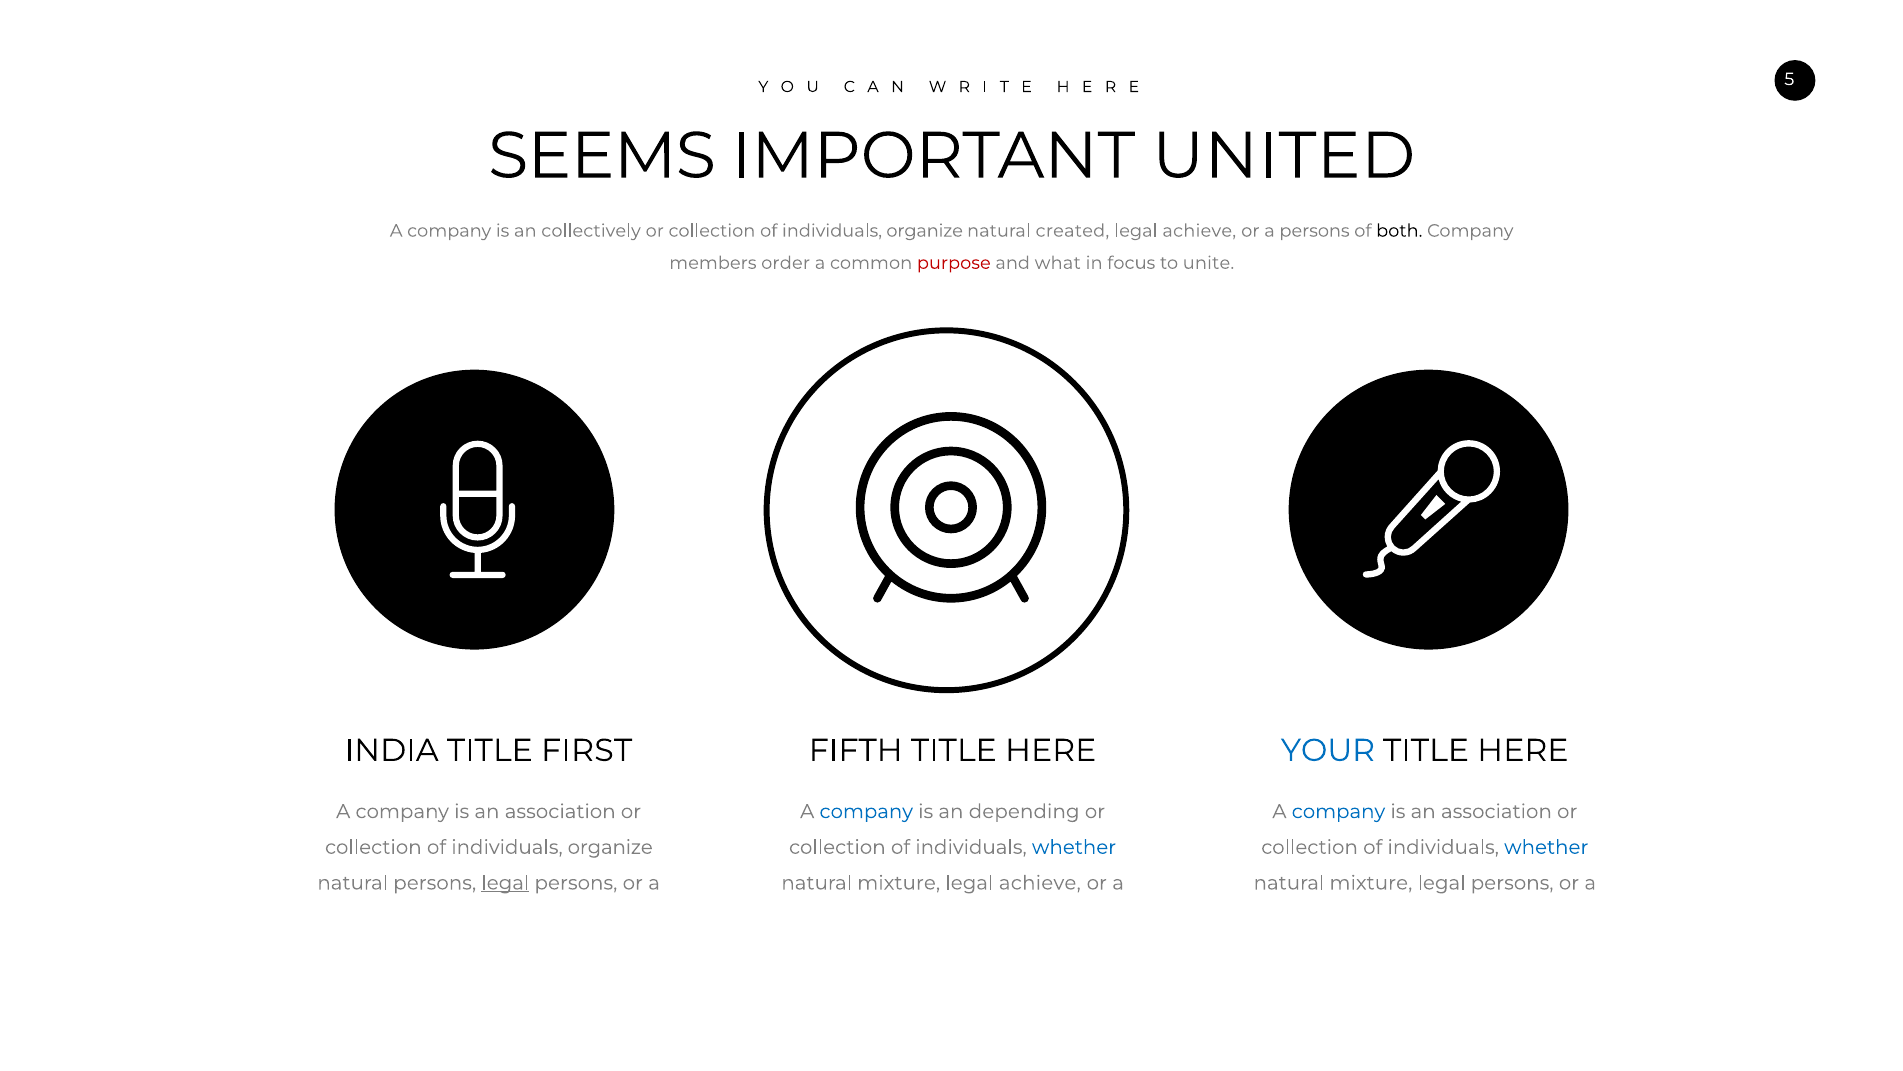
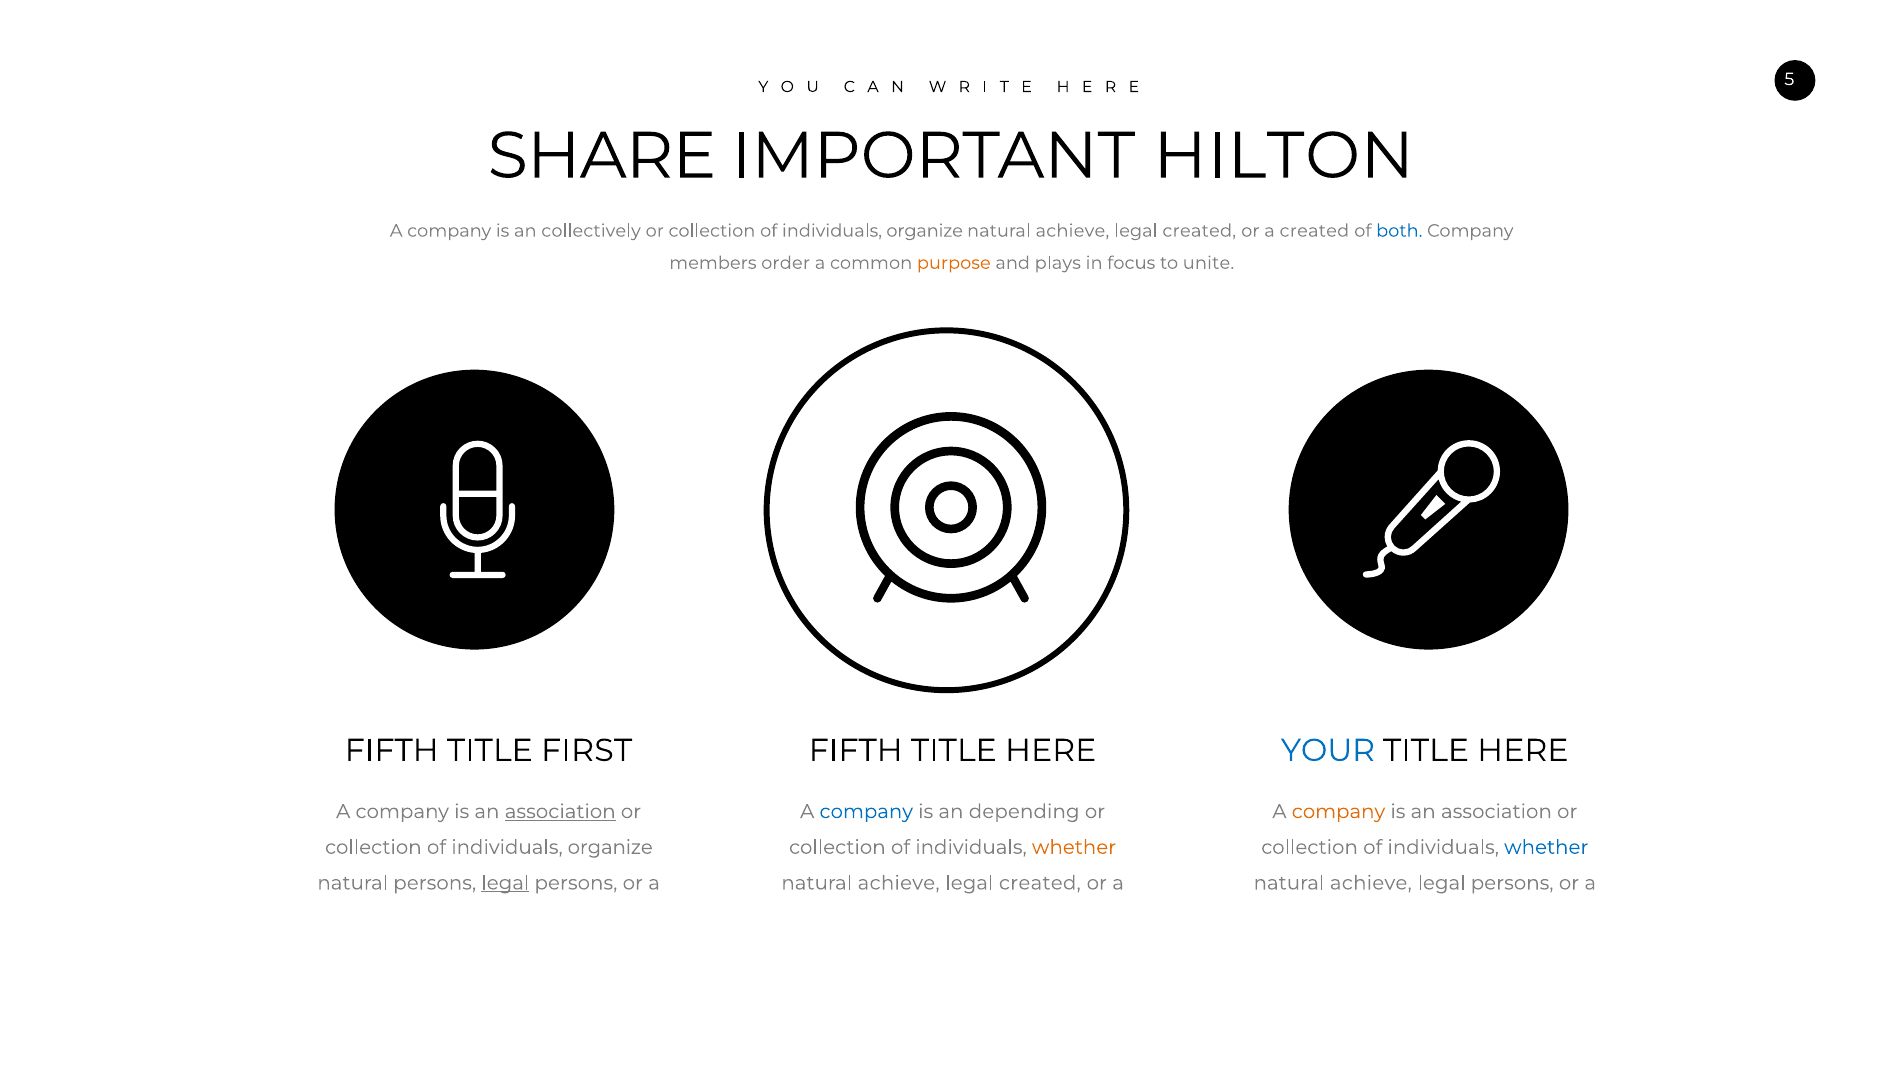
SEEMS: SEEMS -> SHARE (602, 156)
UNITED: UNITED -> HILTON (1284, 156)
created: created -> achieve (1072, 231)
achieve: achieve -> created (1199, 231)
a persons: persons -> created (1314, 231)
both colour: black -> blue (1399, 231)
purpose colour: red -> orange (954, 263)
what: what -> plays (1058, 263)
INDIA: INDIA -> FIFTH (392, 750)
association underline: none -> present (560, 811)
company colour: blue -> orange (1338, 811)
whether colour: blue -> orange (1074, 847)
mixture: mixture -> achieve (899, 883)
achieve: achieve -> created (1040, 883)
mixture: mixture -> achieve (1371, 883)
